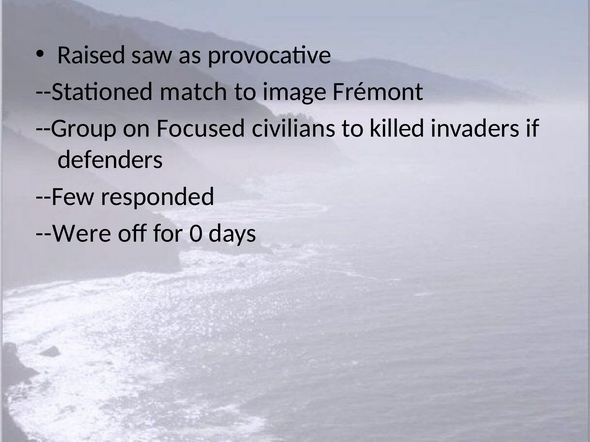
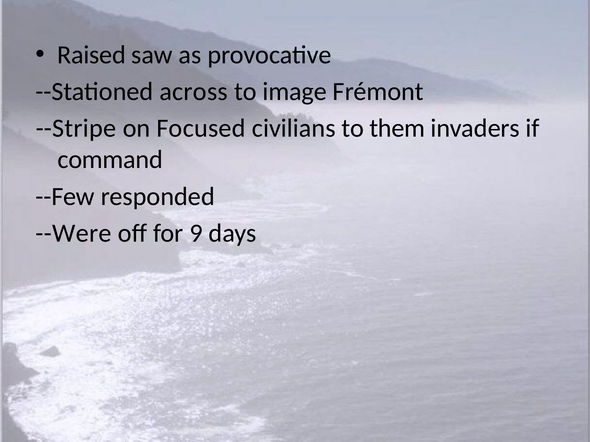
match: match -> across (194, 92)
--Group: --Group -> --Stripe (76, 128)
killed: killed -> them (397, 128)
defenders: defenders -> command (110, 160)
0: 0 -> 9 (196, 233)
